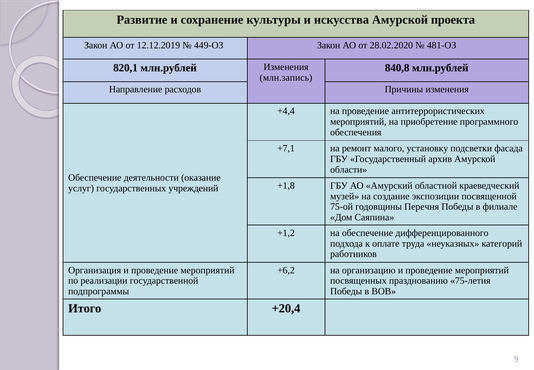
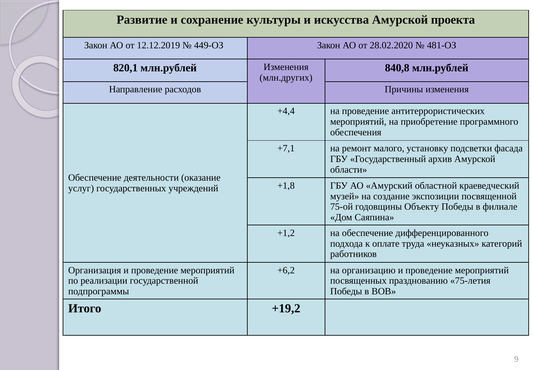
млн.запись: млн.запись -> млн.других (286, 77)
Перечня: Перечня -> Объекту (422, 207)
+20,4: +20,4 -> +19,2 (286, 308)
